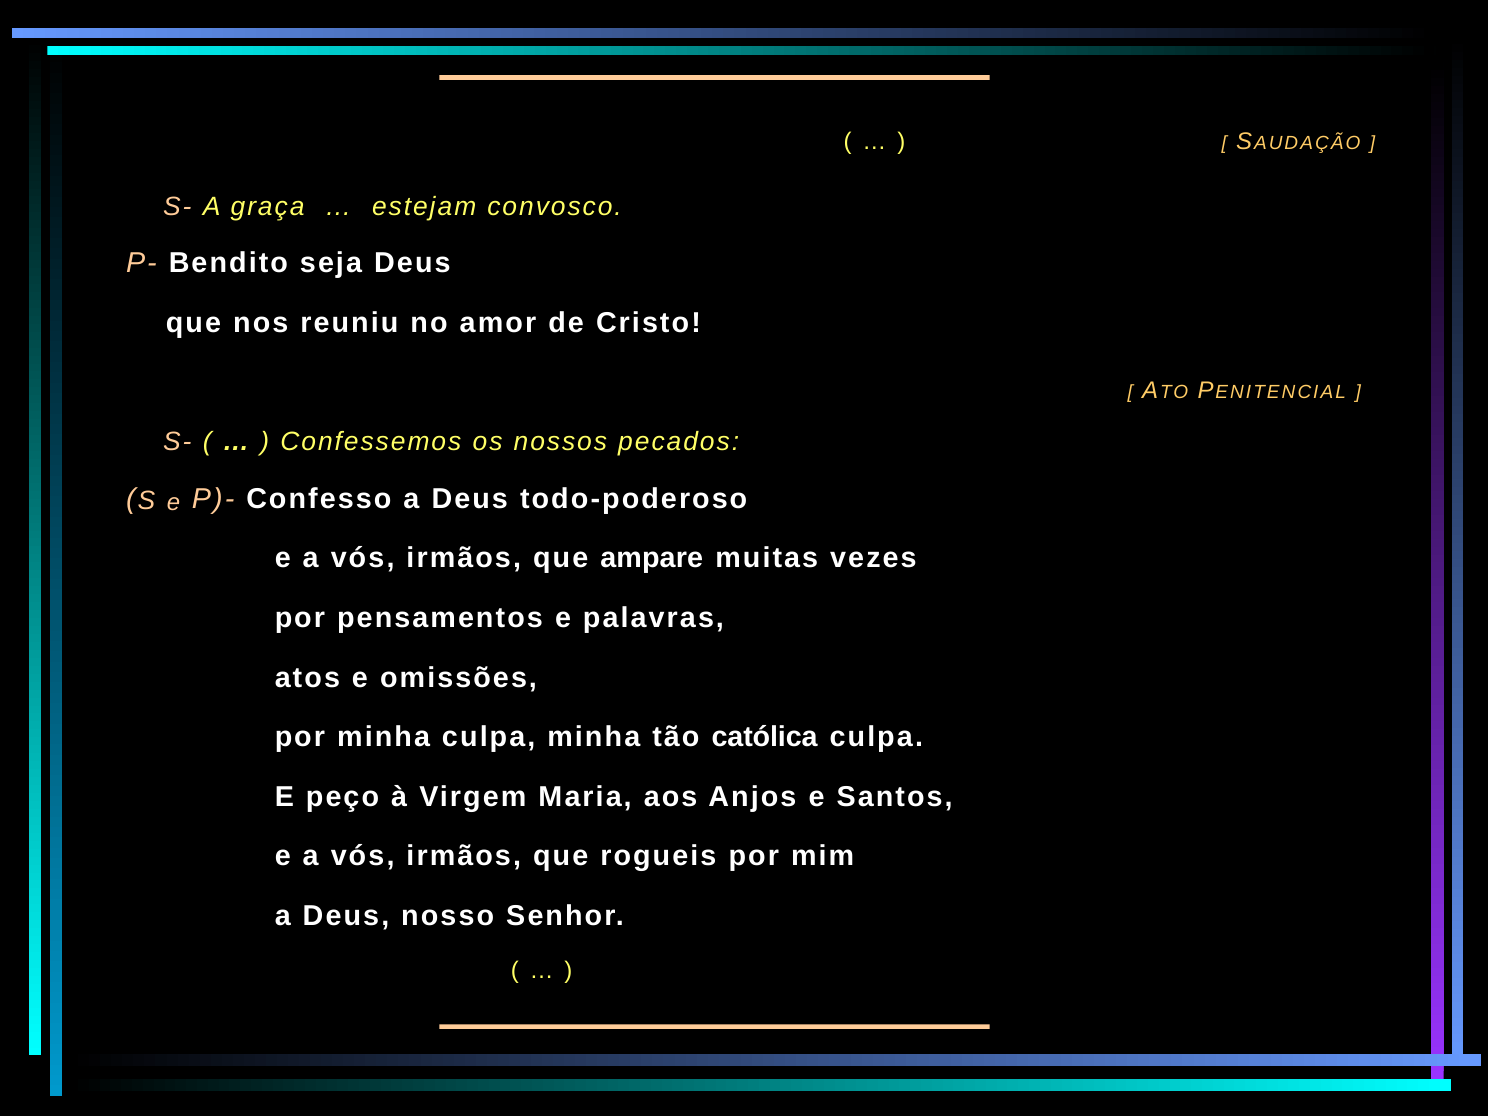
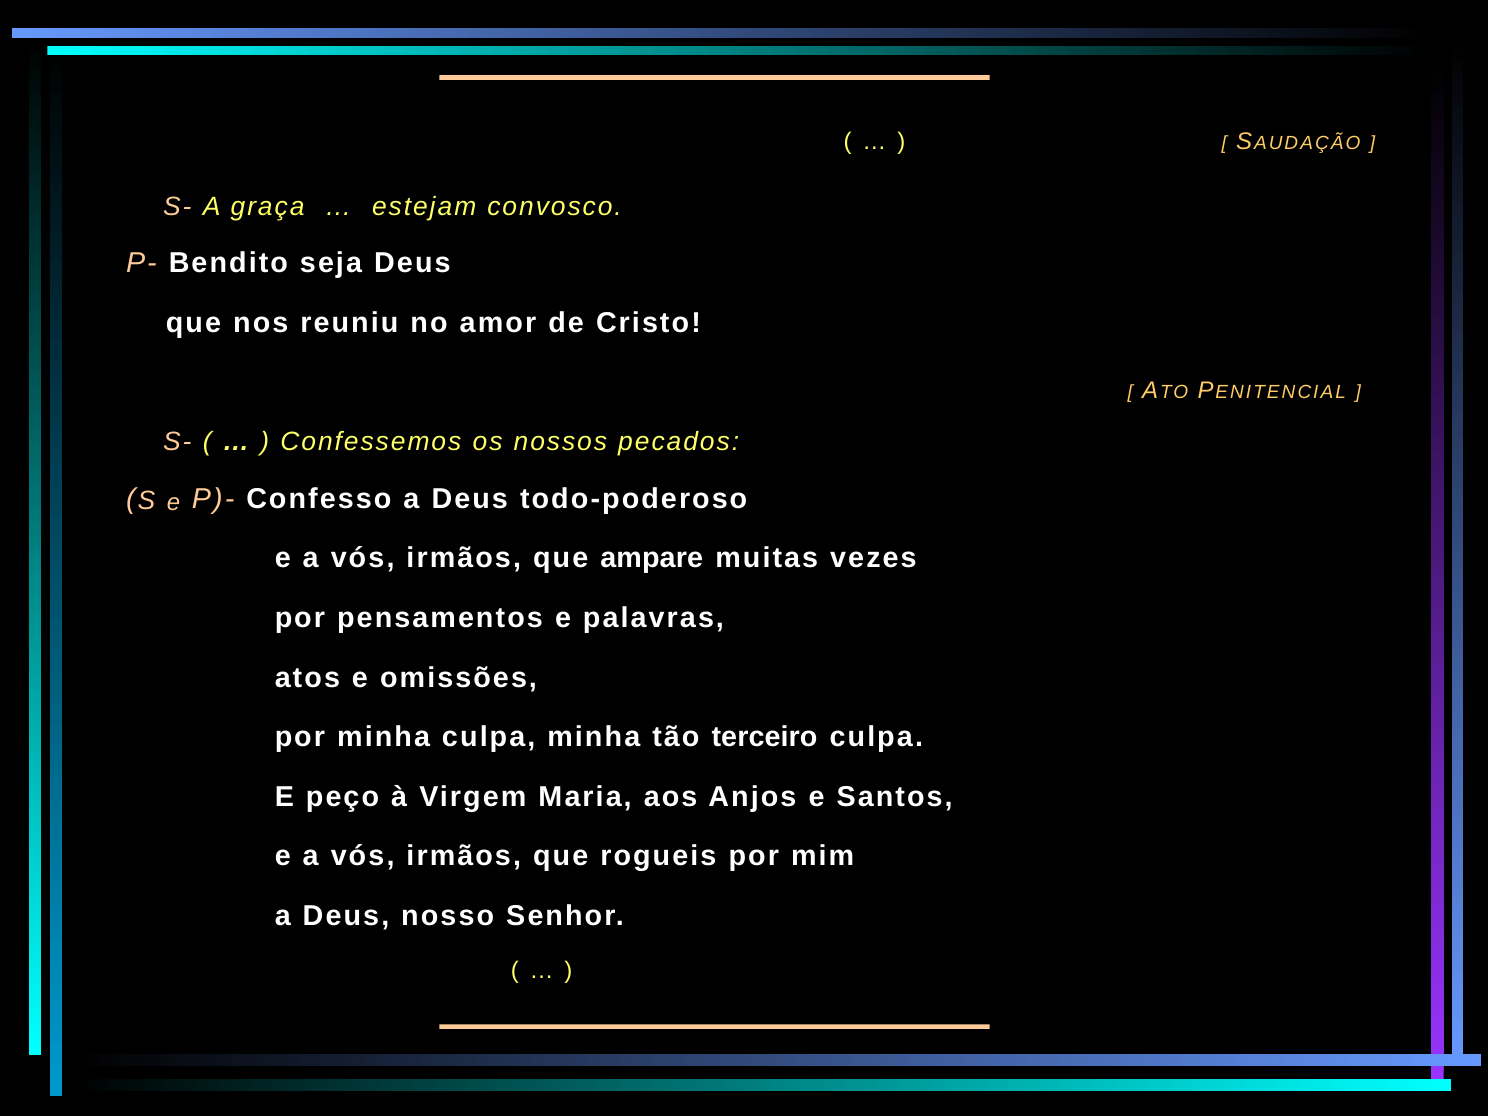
católica: católica -> terceiro (765, 737)
